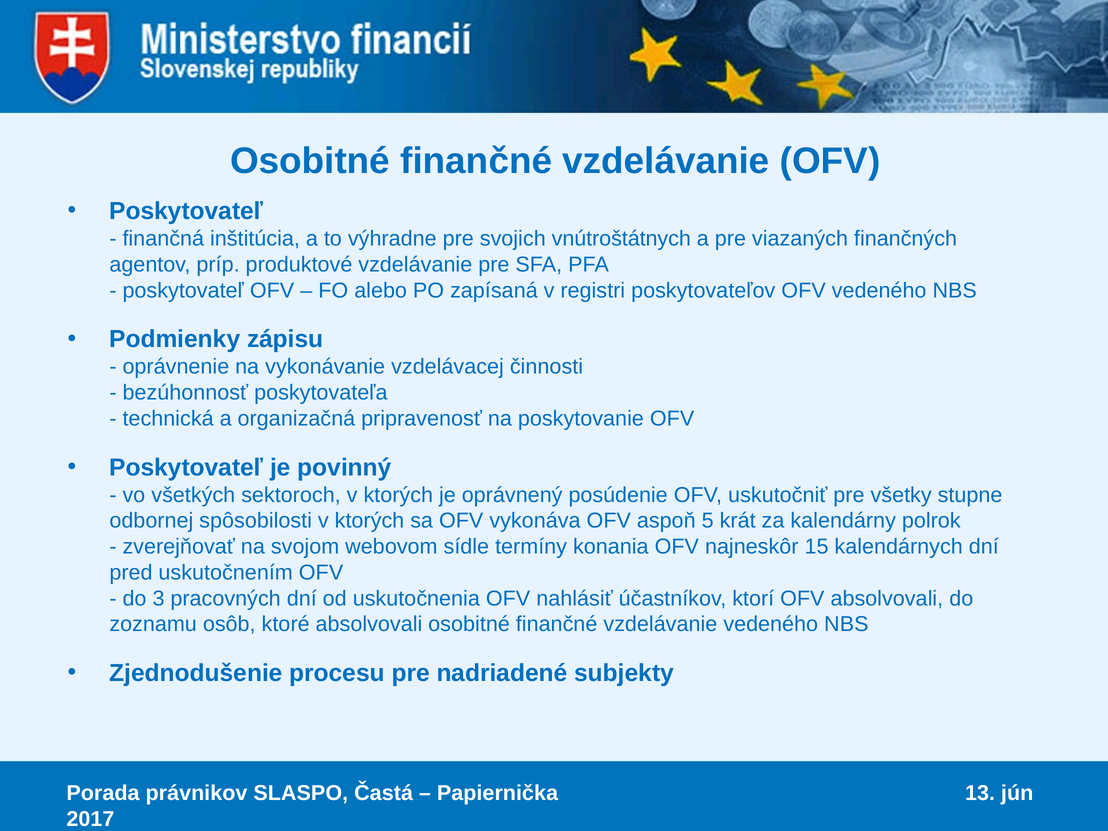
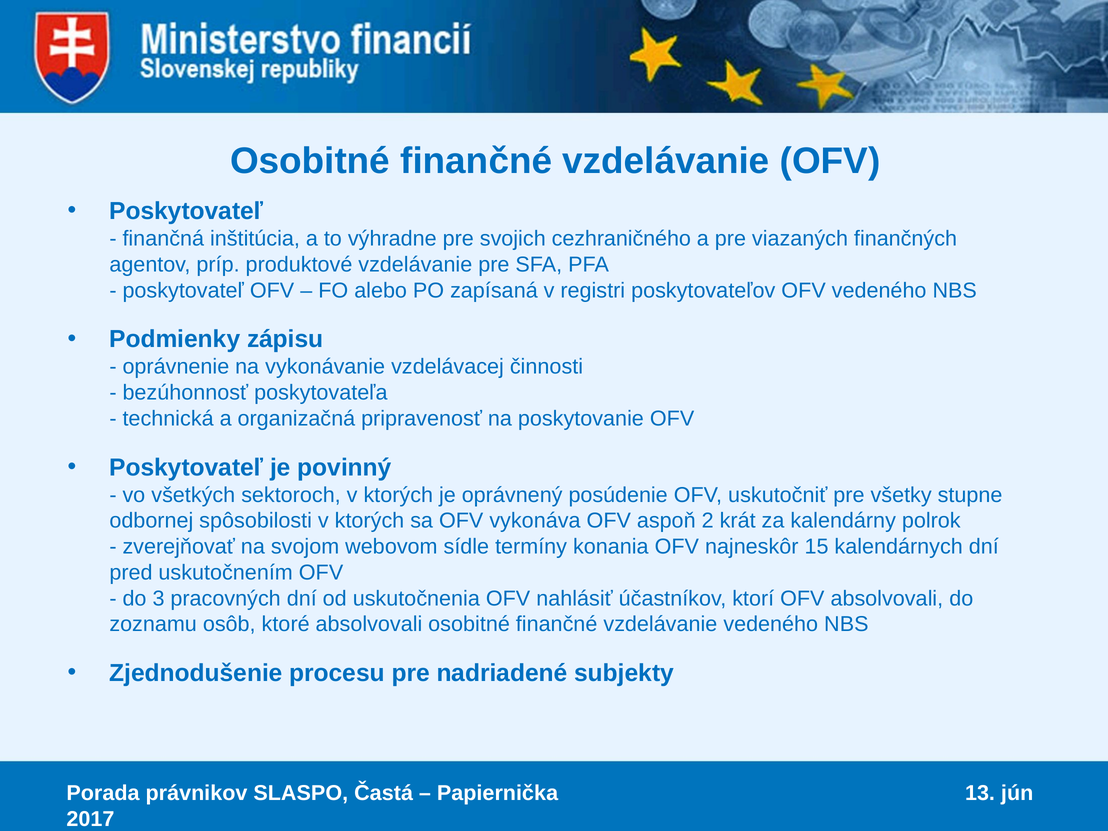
vnútroštátnych: vnútroštátnych -> cezhraničného (621, 239)
5: 5 -> 2 (708, 521)
